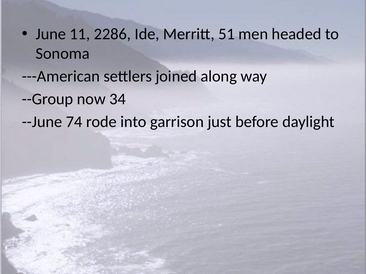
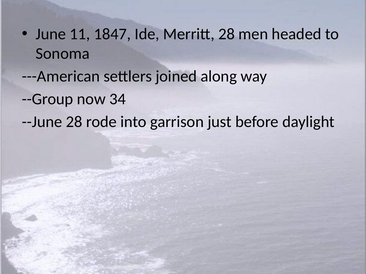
2286: 2286 -> 1847 (112, 34)
Merritt 51: 51 -> 28 (227, 34)
--June 74: 74 -> 28 (74, 122)
